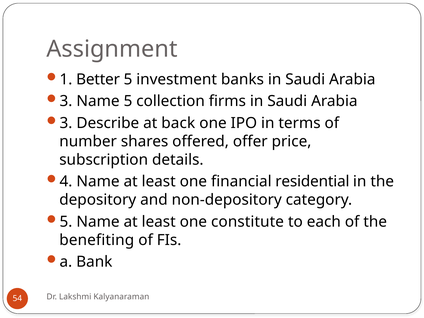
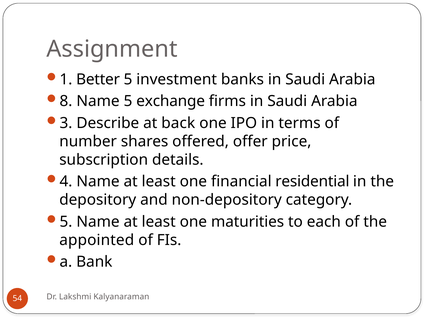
3: 3 -> 8 (66, 101)
collection: collection -> exchange (171, 101)
constitute: constitute -> maturities (248, 222)
benefiting: benefiting -> appointed (97, 240)
